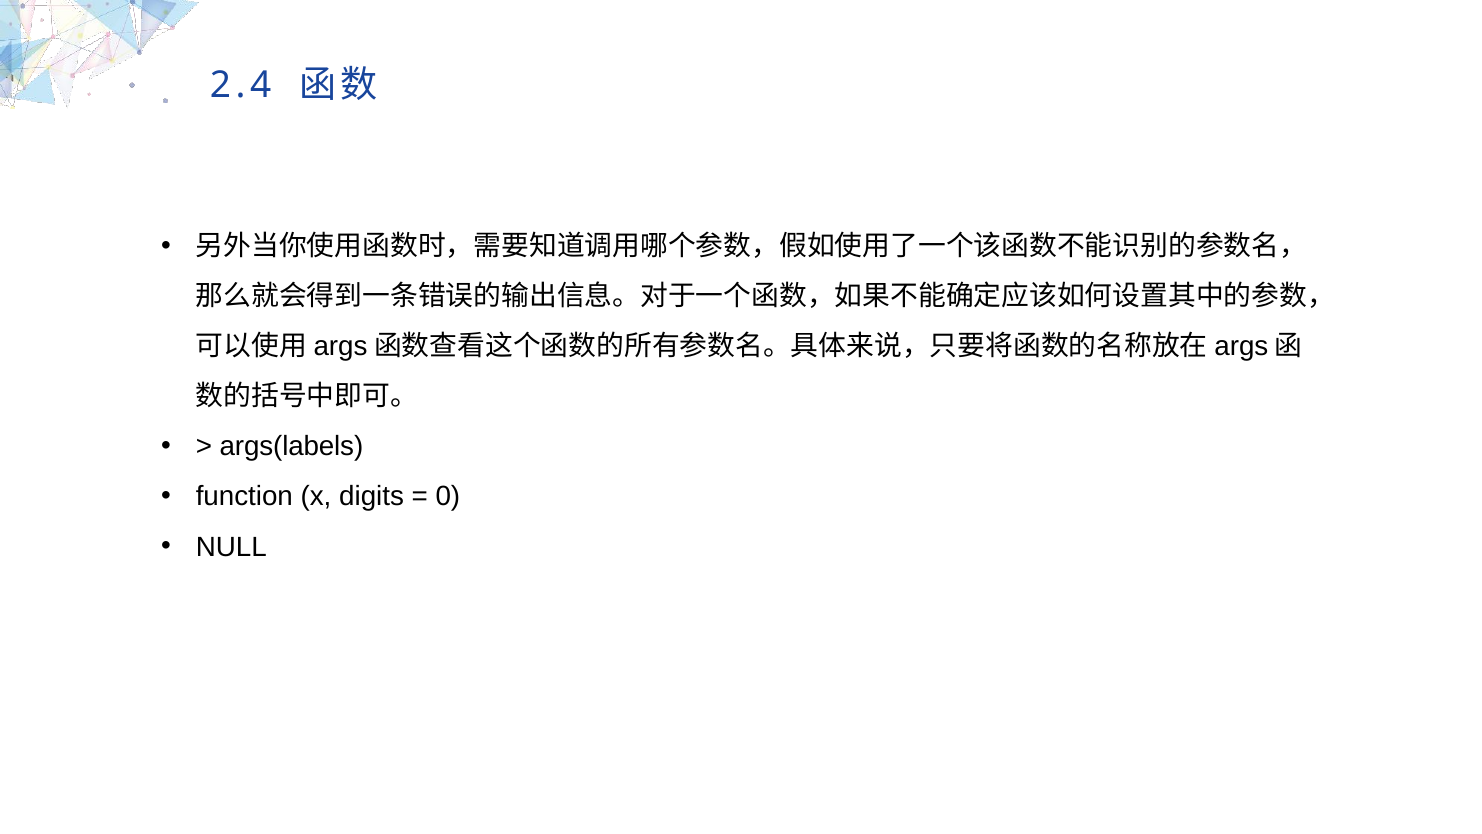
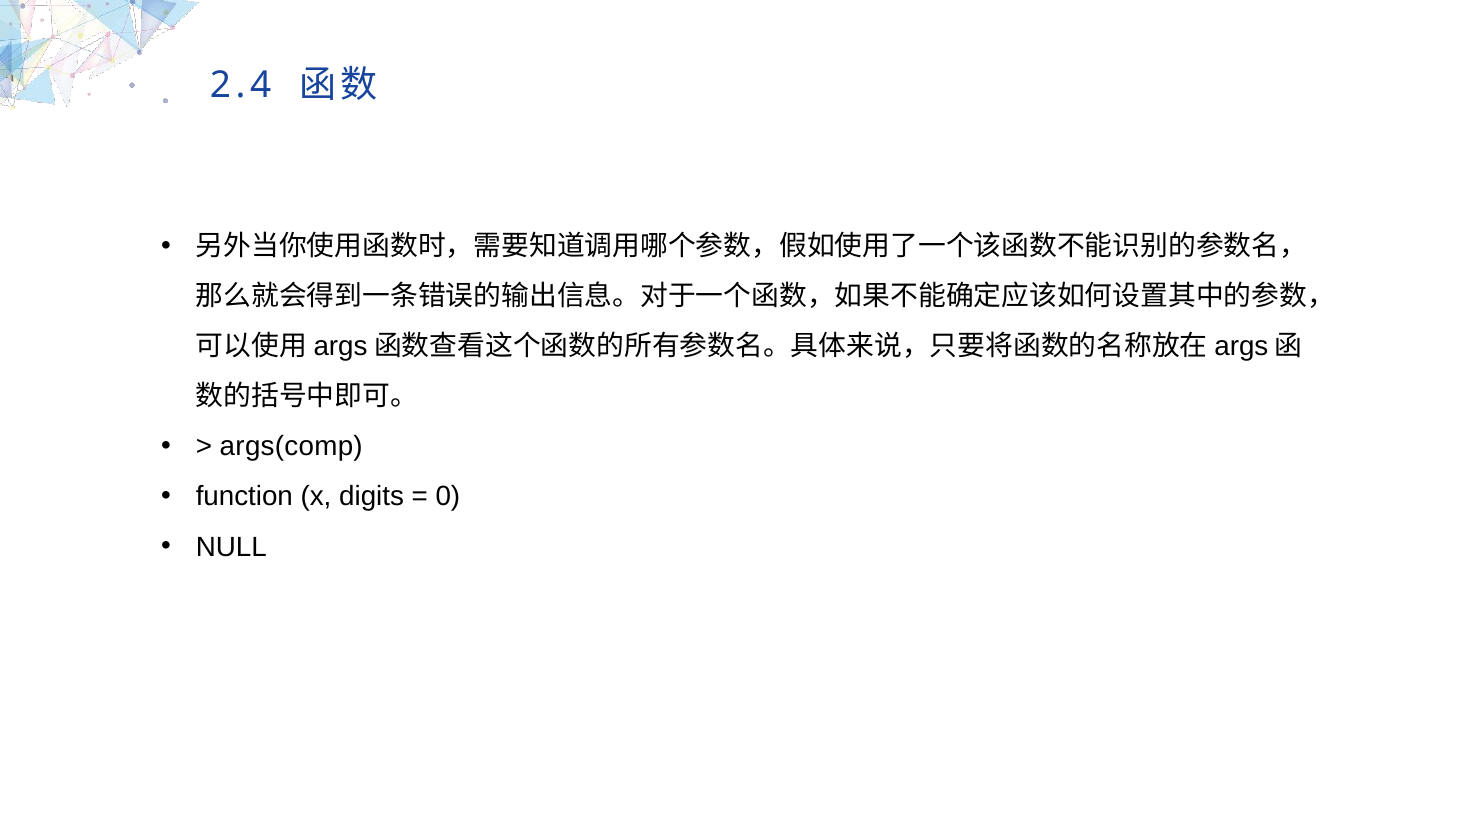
args(labels: args(labels -> args(comp (291, 447)
